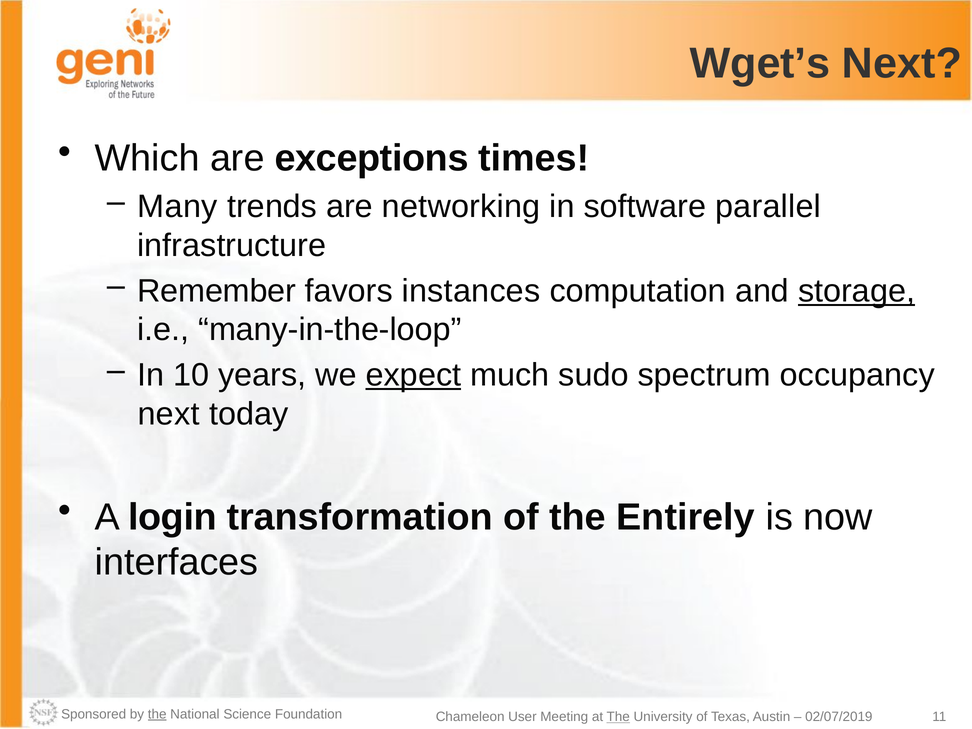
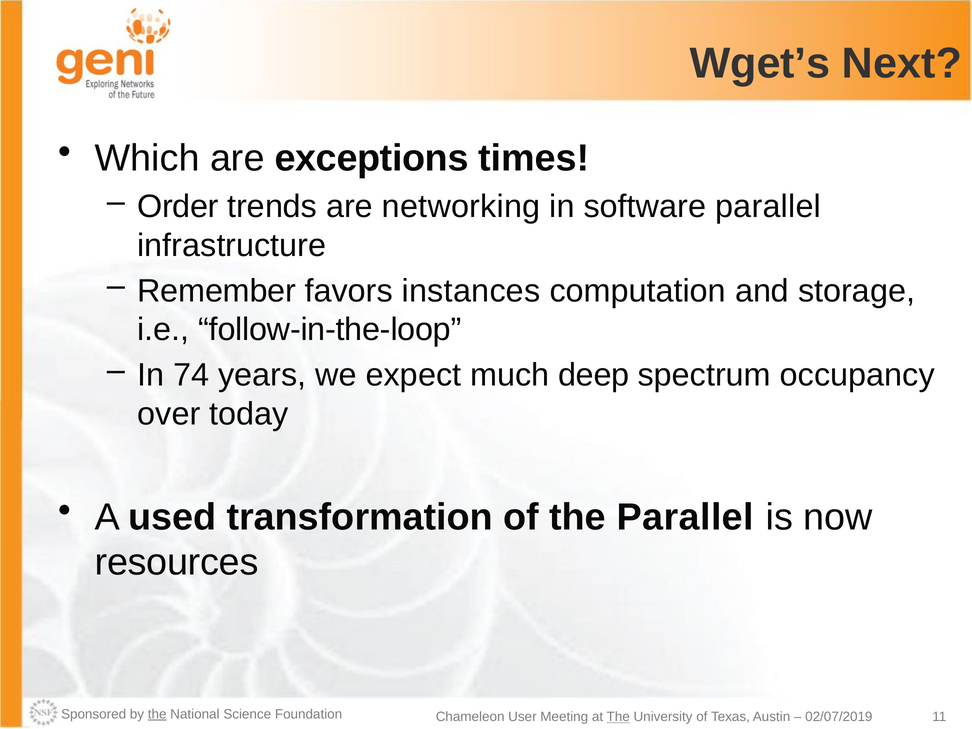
Many: Many -> Order (178, 207)
storage underline: present -> none (857, 291)
many-in-the-loop: many-in-the-loop -> follow-in-the-loop (330, 330)
10: 10 -> 74 (191, 375)
expect underline: present -> none (413, 375)
sudo: sudo -> deep (594, 375)
next: next -> over (169, 414)
login: login -> used (172, 517)
the Entirely: Entirely -> Parallel (685, 517)
interfaces: interfaces -> resources (177, 562)
